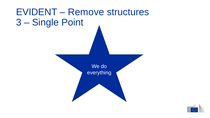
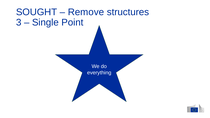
EVIDENT: EVIDENT -> SOUGHT (37, 12)
